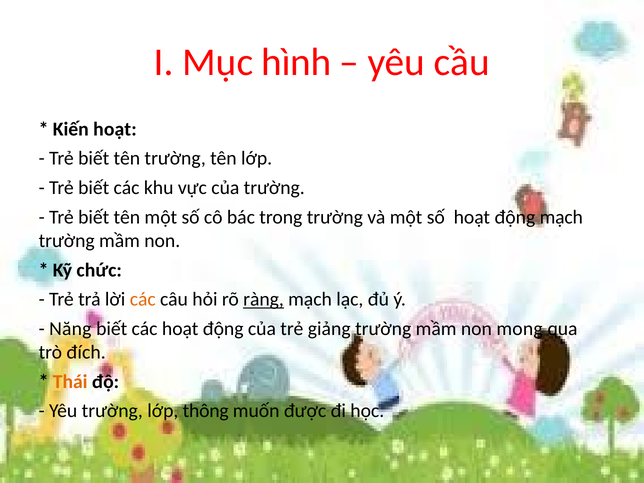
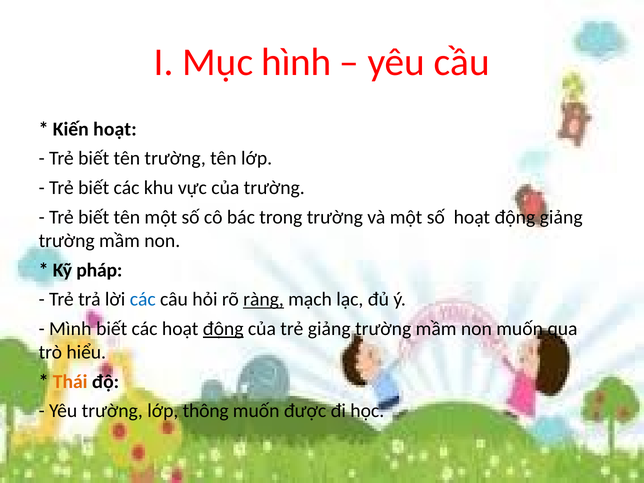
động mạch: mạch -> giảng (561, 217)
chức: chức -> pháp (99, 270)
các colour: orange -> blue (143, 299)
Năng: Năng -> Mình (70, 329)
động underline: none -> present (223, 329)
non mong: mong -> muốn (520, 329)
đích: đích -> hiểu (86, 352)
